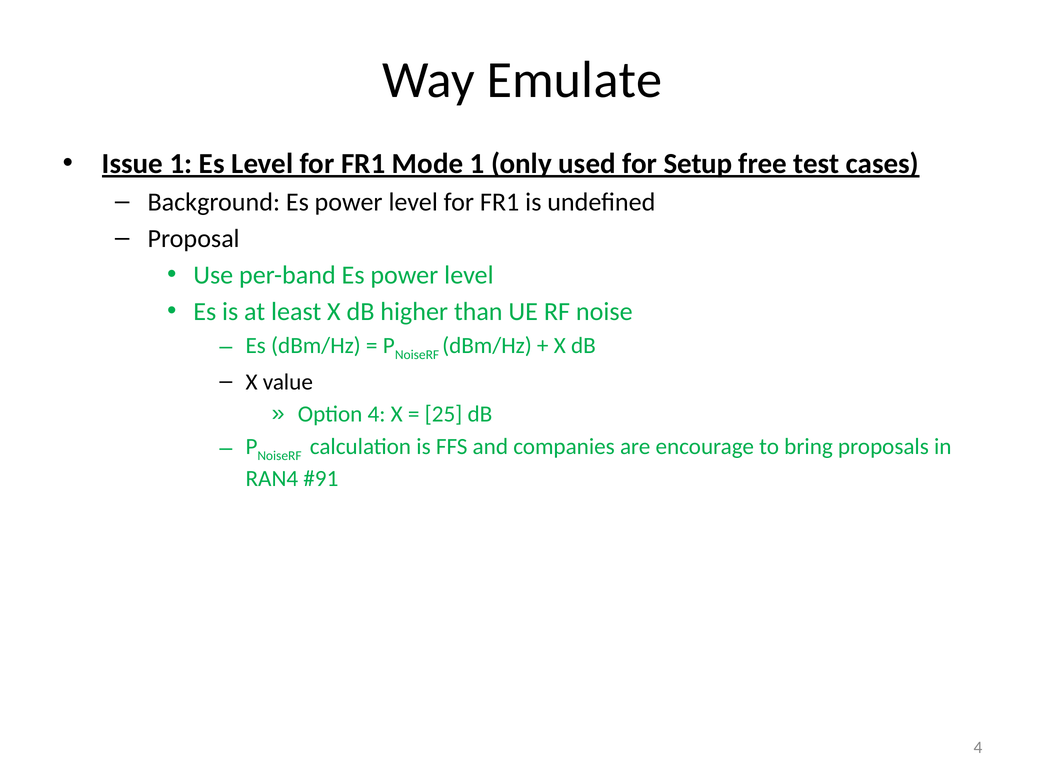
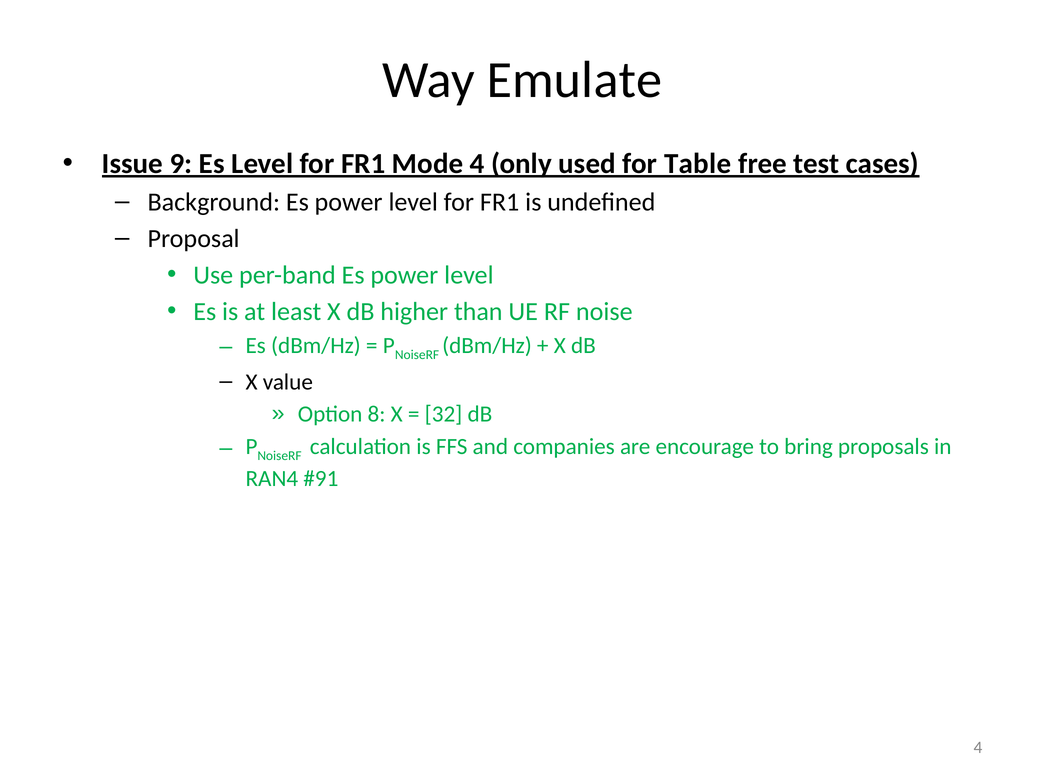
Issue 1: 1 -> 9 (181, 164)
Mode 1: 1 -> 4 (477, 164)
Setup: Setup -> Table (698, 164)
Option 4: 4 -> 8 (377, 415)
25: 25 -> 32 (444, 415)
